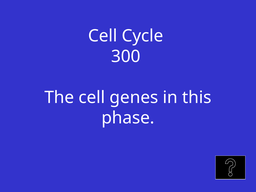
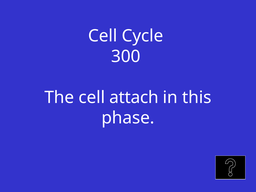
genes: genes -> attach (134, 97)
